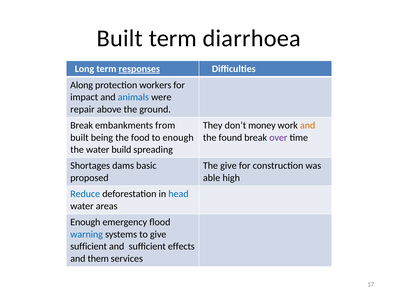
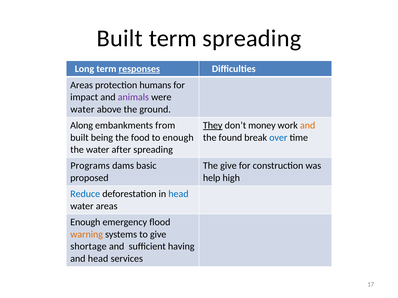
term diarrhoea: diarrhoea -> spreading (252, 39)
Along: Along -> Areas (82, 85)
workers: workers -> humans (155, 85)
animals colour: blue -> purple (133, 97)
repair: repair -> water (82, 109)
Break: Break -> Along (82, 126)
They underline: none -> present (213, 126)
over colour: purple -> blue (278, 138)
build: build -> after (121, 150)
Shortages: Shortages -> Programs (90, 166)
able: able -> help (212, 178)
warning colour: blue -> orange (87, 235)
sufficient: sufficient -> shortage (89, 247)
effects: effects -> having (181, 247)
and them: them -> head (98, 259)
